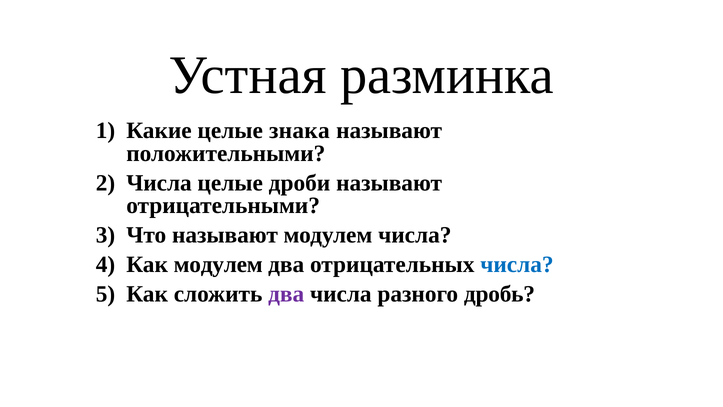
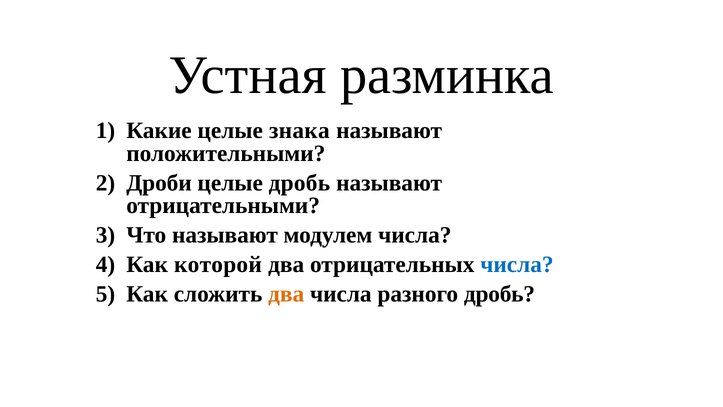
Числа: Числа -> Дроби (159, 183)
целые дроби: дроби -> дробь (299, 183)
Как модулем: модулем -> которой (218, 265)
два colour: purple -> orange (286, 294)
